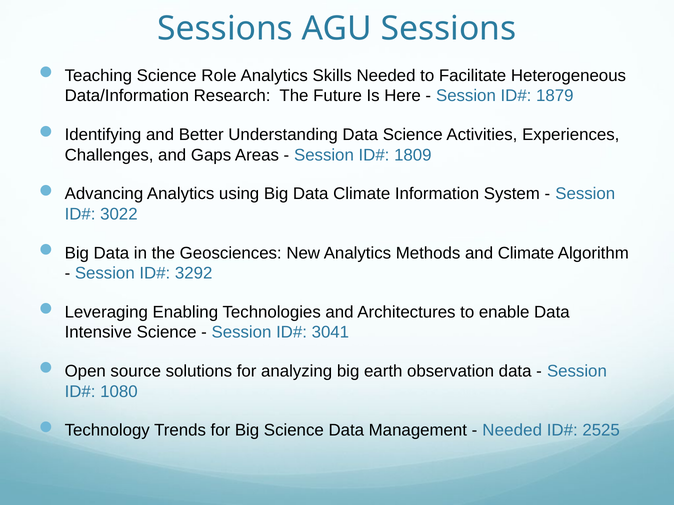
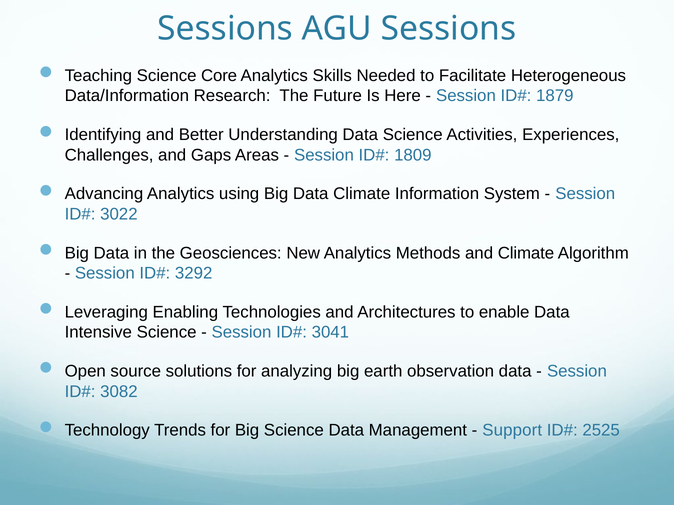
Role: Role -> Core (219, 76)
1080: 1080 -> 3082 (119, 392)
Needed: Needed -> Support (512, 431)
